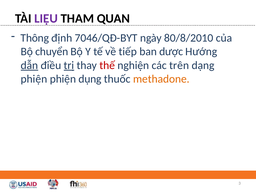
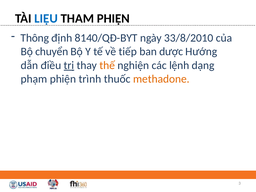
LIỆU colour: purple -> blue (46, 18)
THAM QUAN: QUAN -> PHIỆN (113, 18)
7046/QĐ-BYT: 7046/QĐ-BYT -> 8140/QĐ-BYT (106, 38)
80/8/2010: 80/8/2010 -> 33/8/2010 (189, 38)
dẫn underline: present -> none (29, 65)
thế colour: red -> orange (107, 65)
trên: trên -> lệnh (179, 65)
phiện: phiện -> phạm (34, 79)
dụng: dụng -> trình (90, 79)
